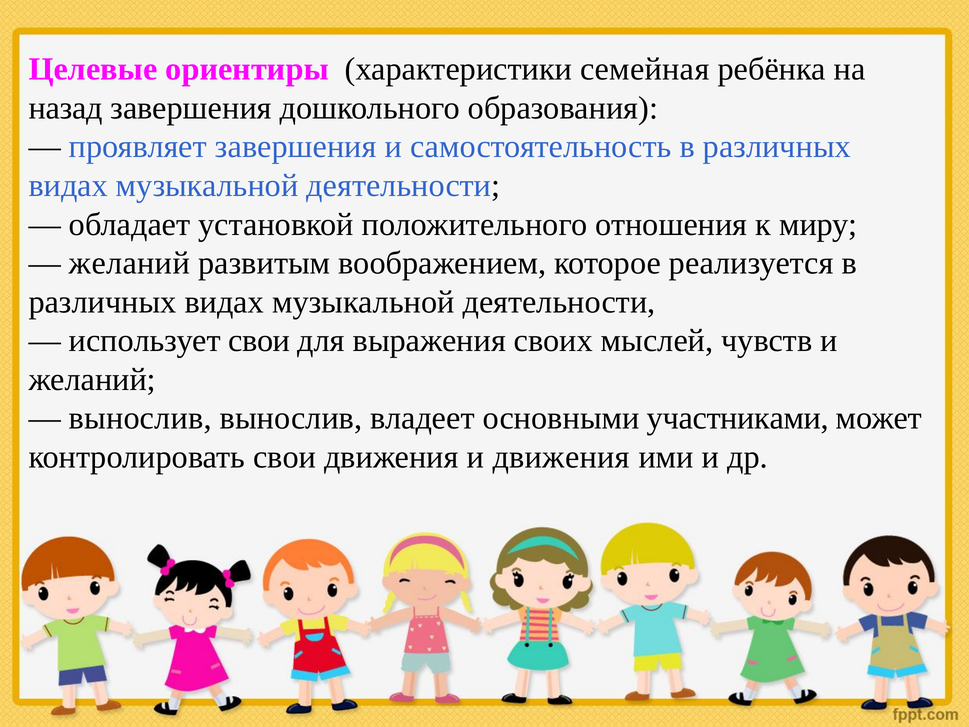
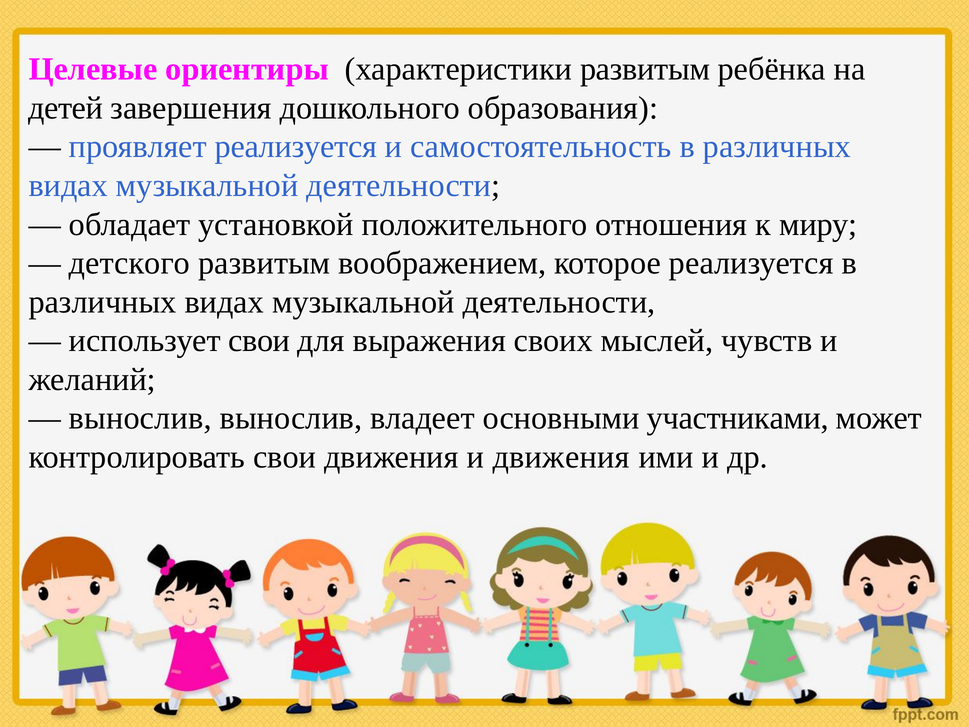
характеристики семейная: семейная -> развитым (645, 69)
назад: назад -> детей (66, 108)
проявляет завершения: завершения -> реализуется (296, 147)
желаний: желаний -> детского (130, 263)
